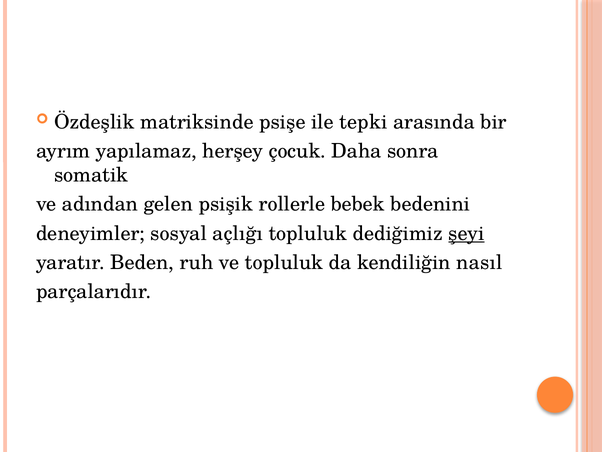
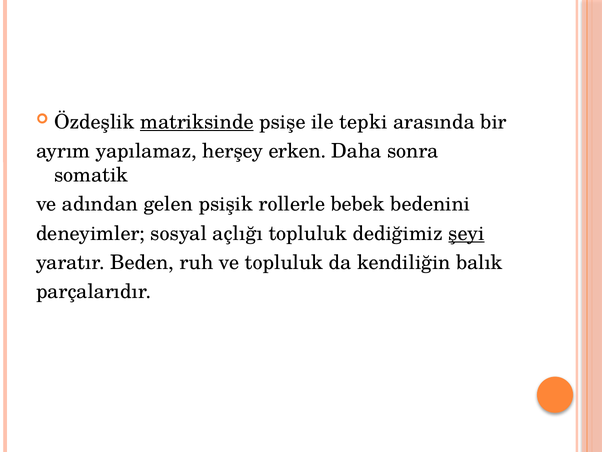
matriksinde underline: none -> present (197, 122)
çocuk: çocuk -> erken (297, 151)
nasıl: nasıl -> balık (479, 262)
